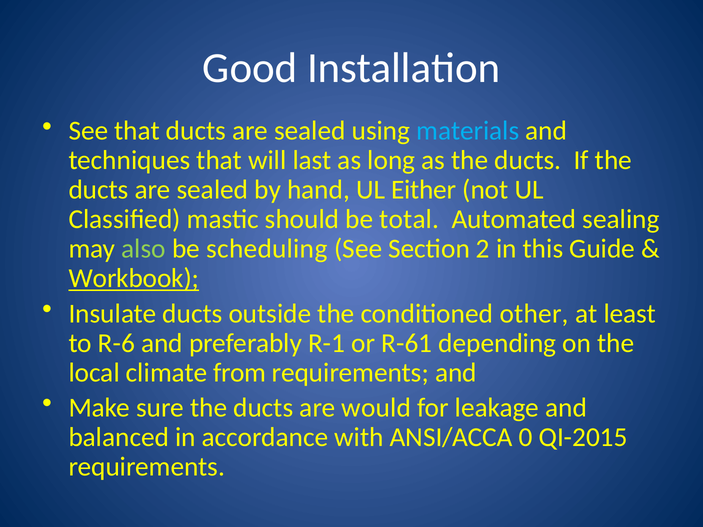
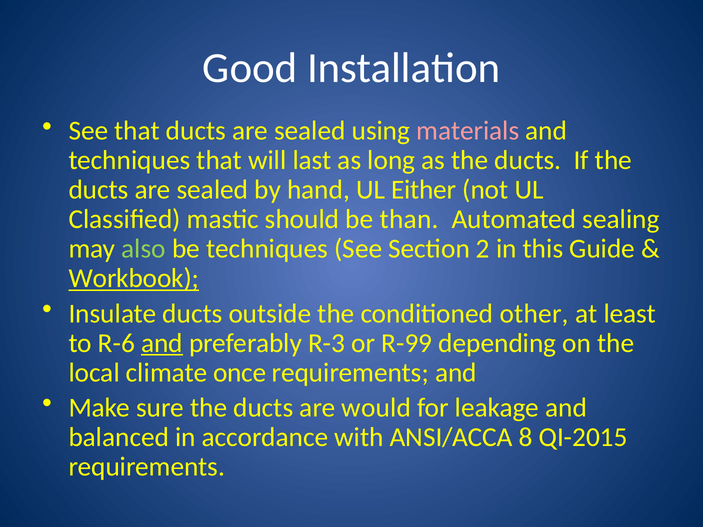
materials colour: light blue -> pink (468, 131)
total: total -> than (409, 219)
be scheduling: scheduling -> techniques (267, 249)
and underline: none -> present (162, 343)
R-1: R-1 -> R-3 (327, 343)
R-61: R-61 -> R-99 (407, 343)
from: from -> once (240, 373)
0: 0 -> 8 (526, 437)
